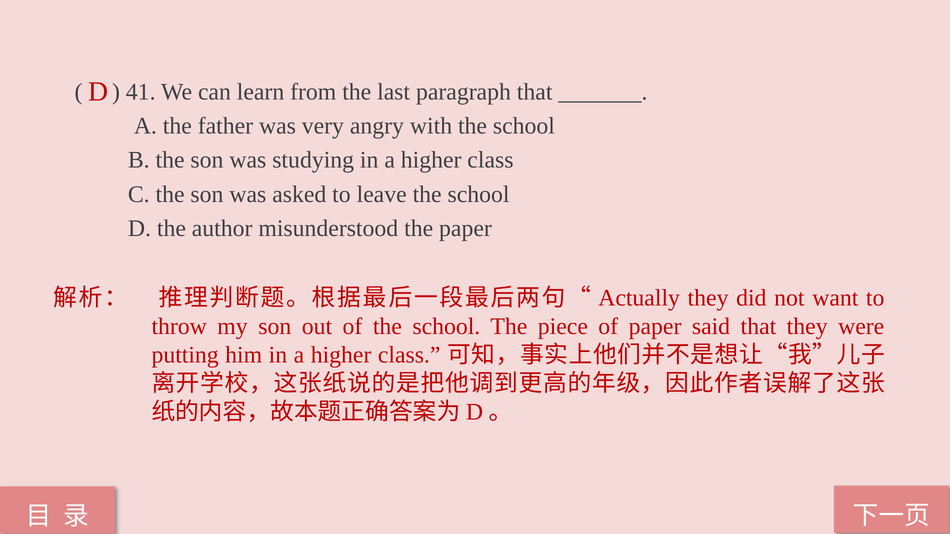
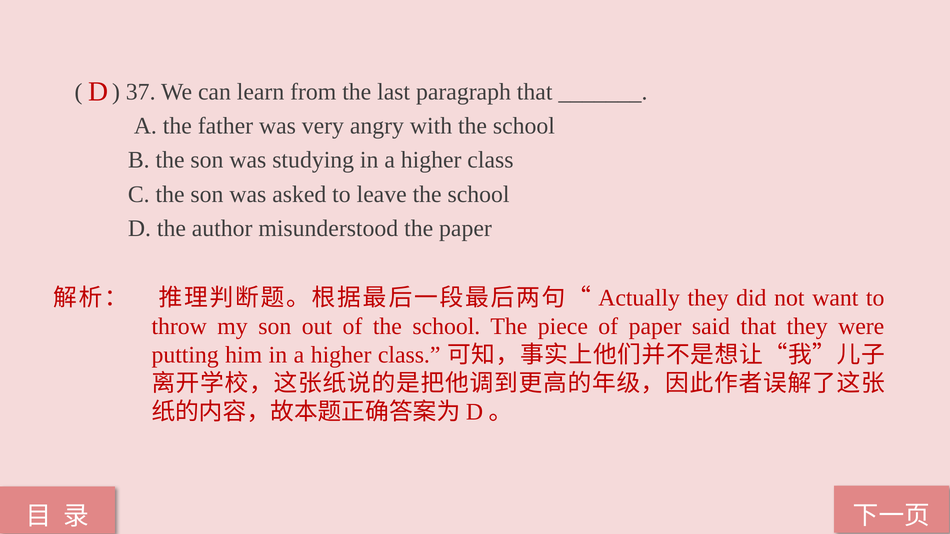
41: 41 -> 37 (141, 92)
